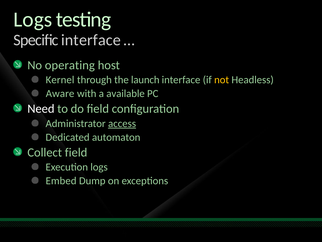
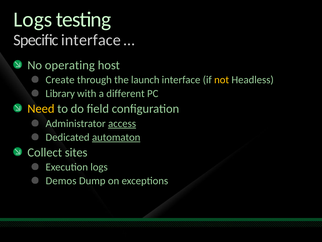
Kernel: Kernel -> Create (60, 80)
Aware: Aware -> Library (60, 94)
available: available -> different (126, 94)
Need colour: white -> yellow (41, 109)
automaton underline: none -> present (116, 137)
Collect field: field -> sites (76, 152)
Embed: Embed -> Demos (61, 180)
